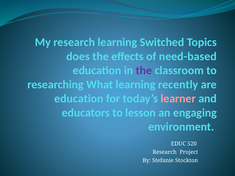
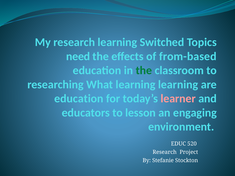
does: does -> need (78, 56)
need-based: need-based -> from-based (188, 56)
the colour: purple -> green (144, 71)
learning recently: recently -> learning (178, 85)
